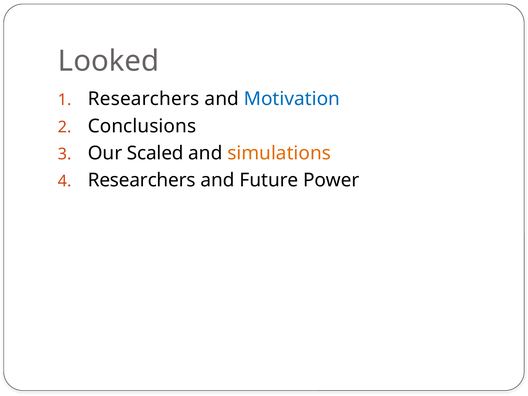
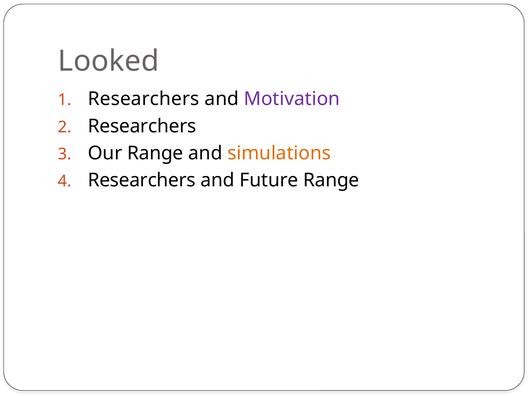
Motivation colour: blue -> purple (292, 99)
Conclusions: Conclusions -> Researchers (142, 126)
Our Scaled: Scaled -> Range (155, 153)
Future Power: Power -> Range (331, 180)
